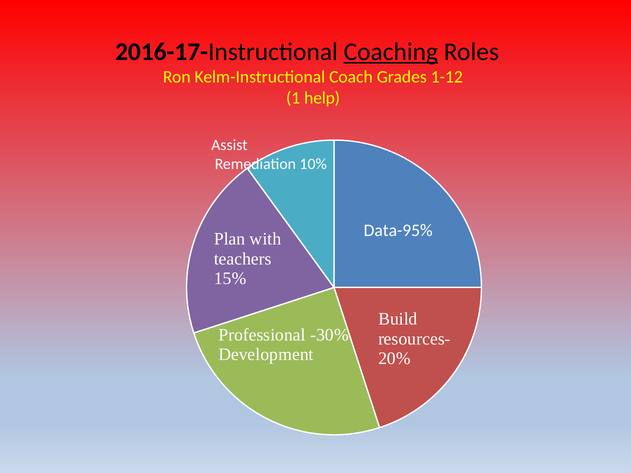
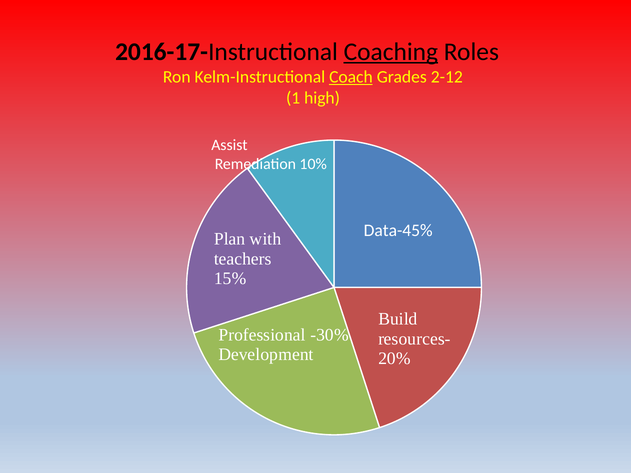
Coach underline: none -> present (351, 77)
1-12: 1-12 -> 2-12 (447, 77)
help: help -> high (322, 98)
Data-95%: Data-95% -> Data-45% (398, 230)
